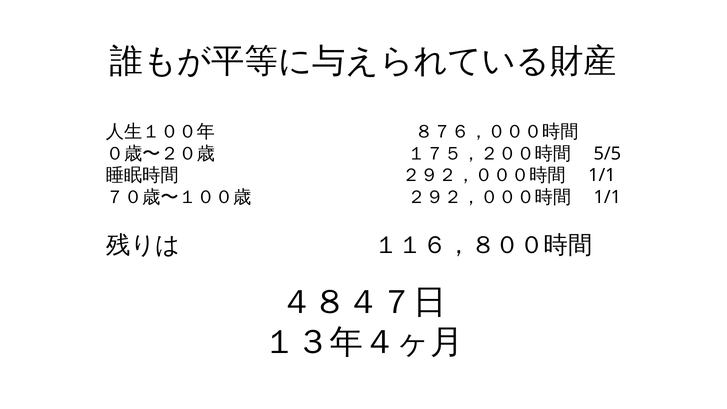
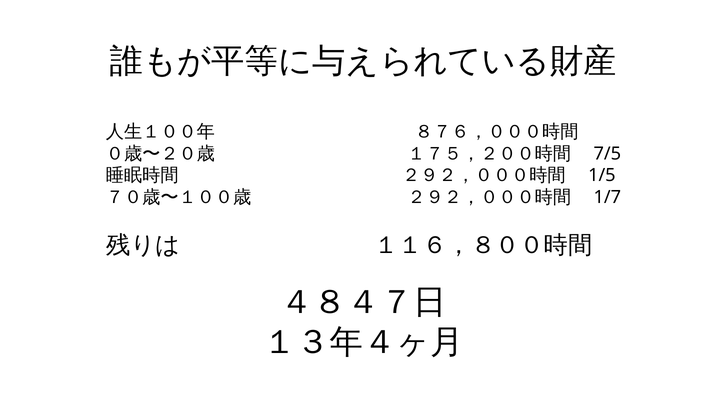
5/5: 5/5 -> 7/5 (607, 153)
1/1: 1/1 -> 1/5 (602, 175)
1/1: 1/1 -> 1/7 (607, 197)
